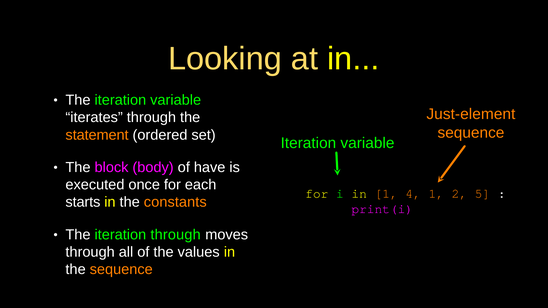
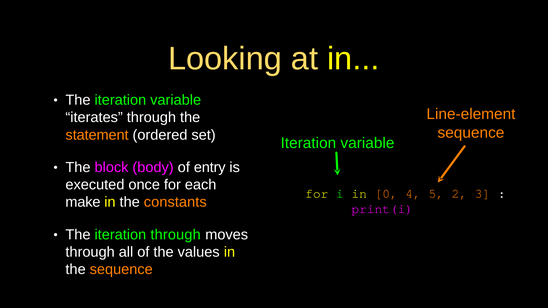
Just-element: Just-element -> Line-element (471, 114)
have: have -> entry (210, 167)
in 1: 1 -> 0 (386, 194)
4 1: 1 -> 5 (436, 194)
5: 5 -> 3 (482, 194)
starts: starts -> make (83, 202)
